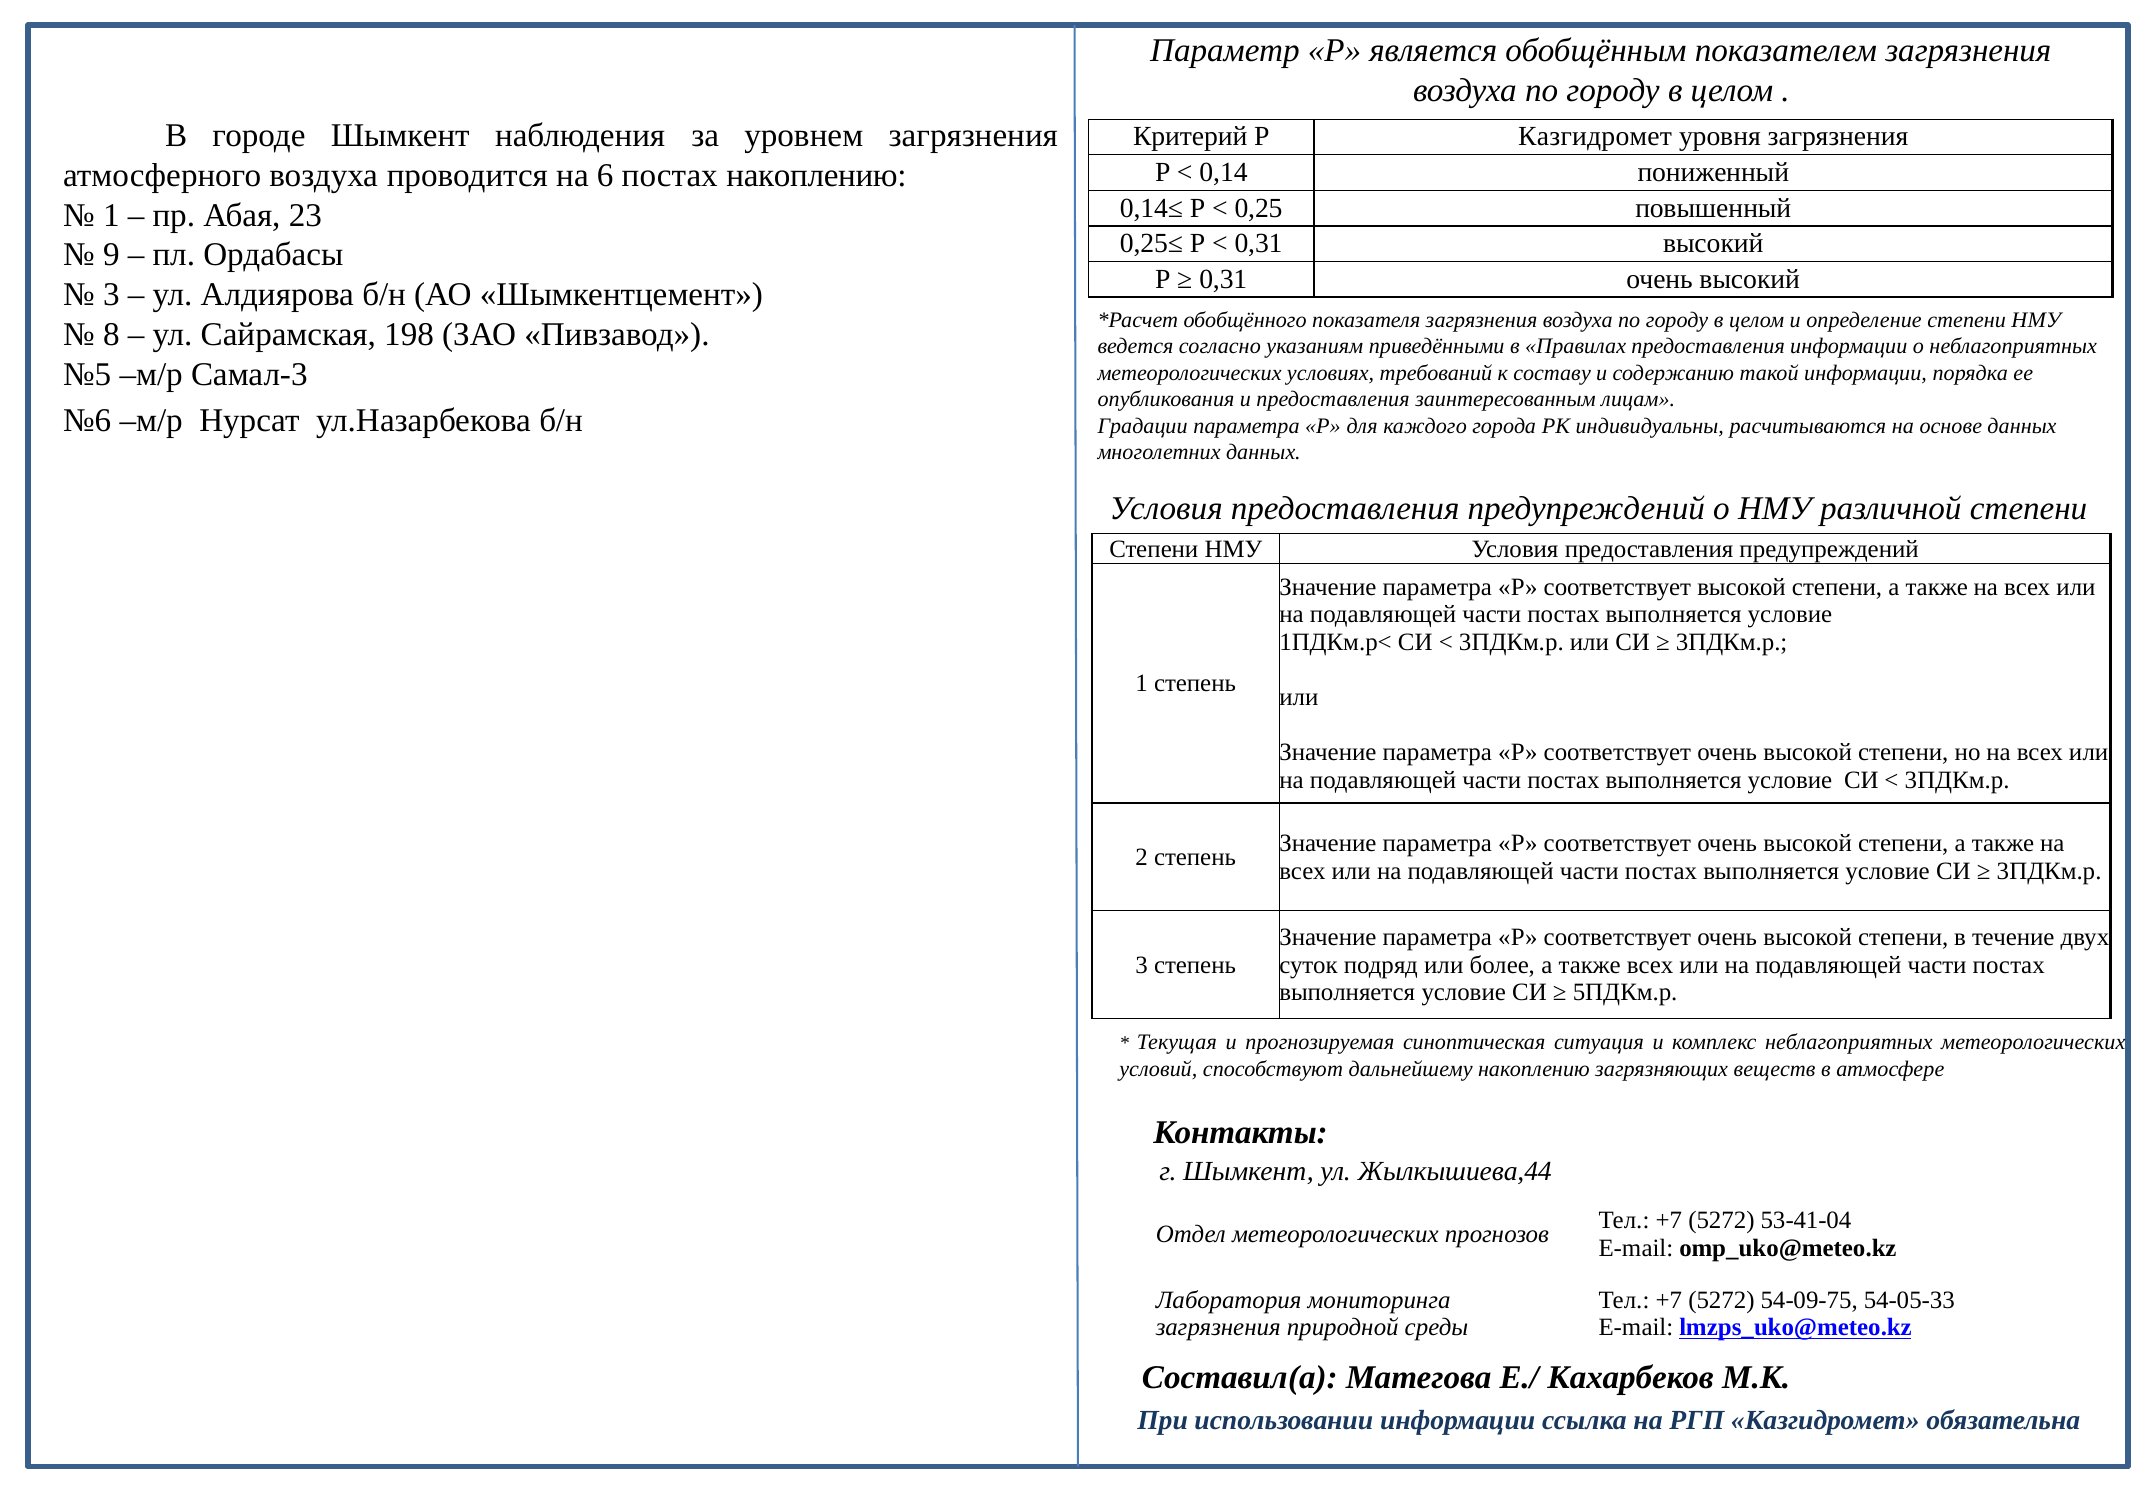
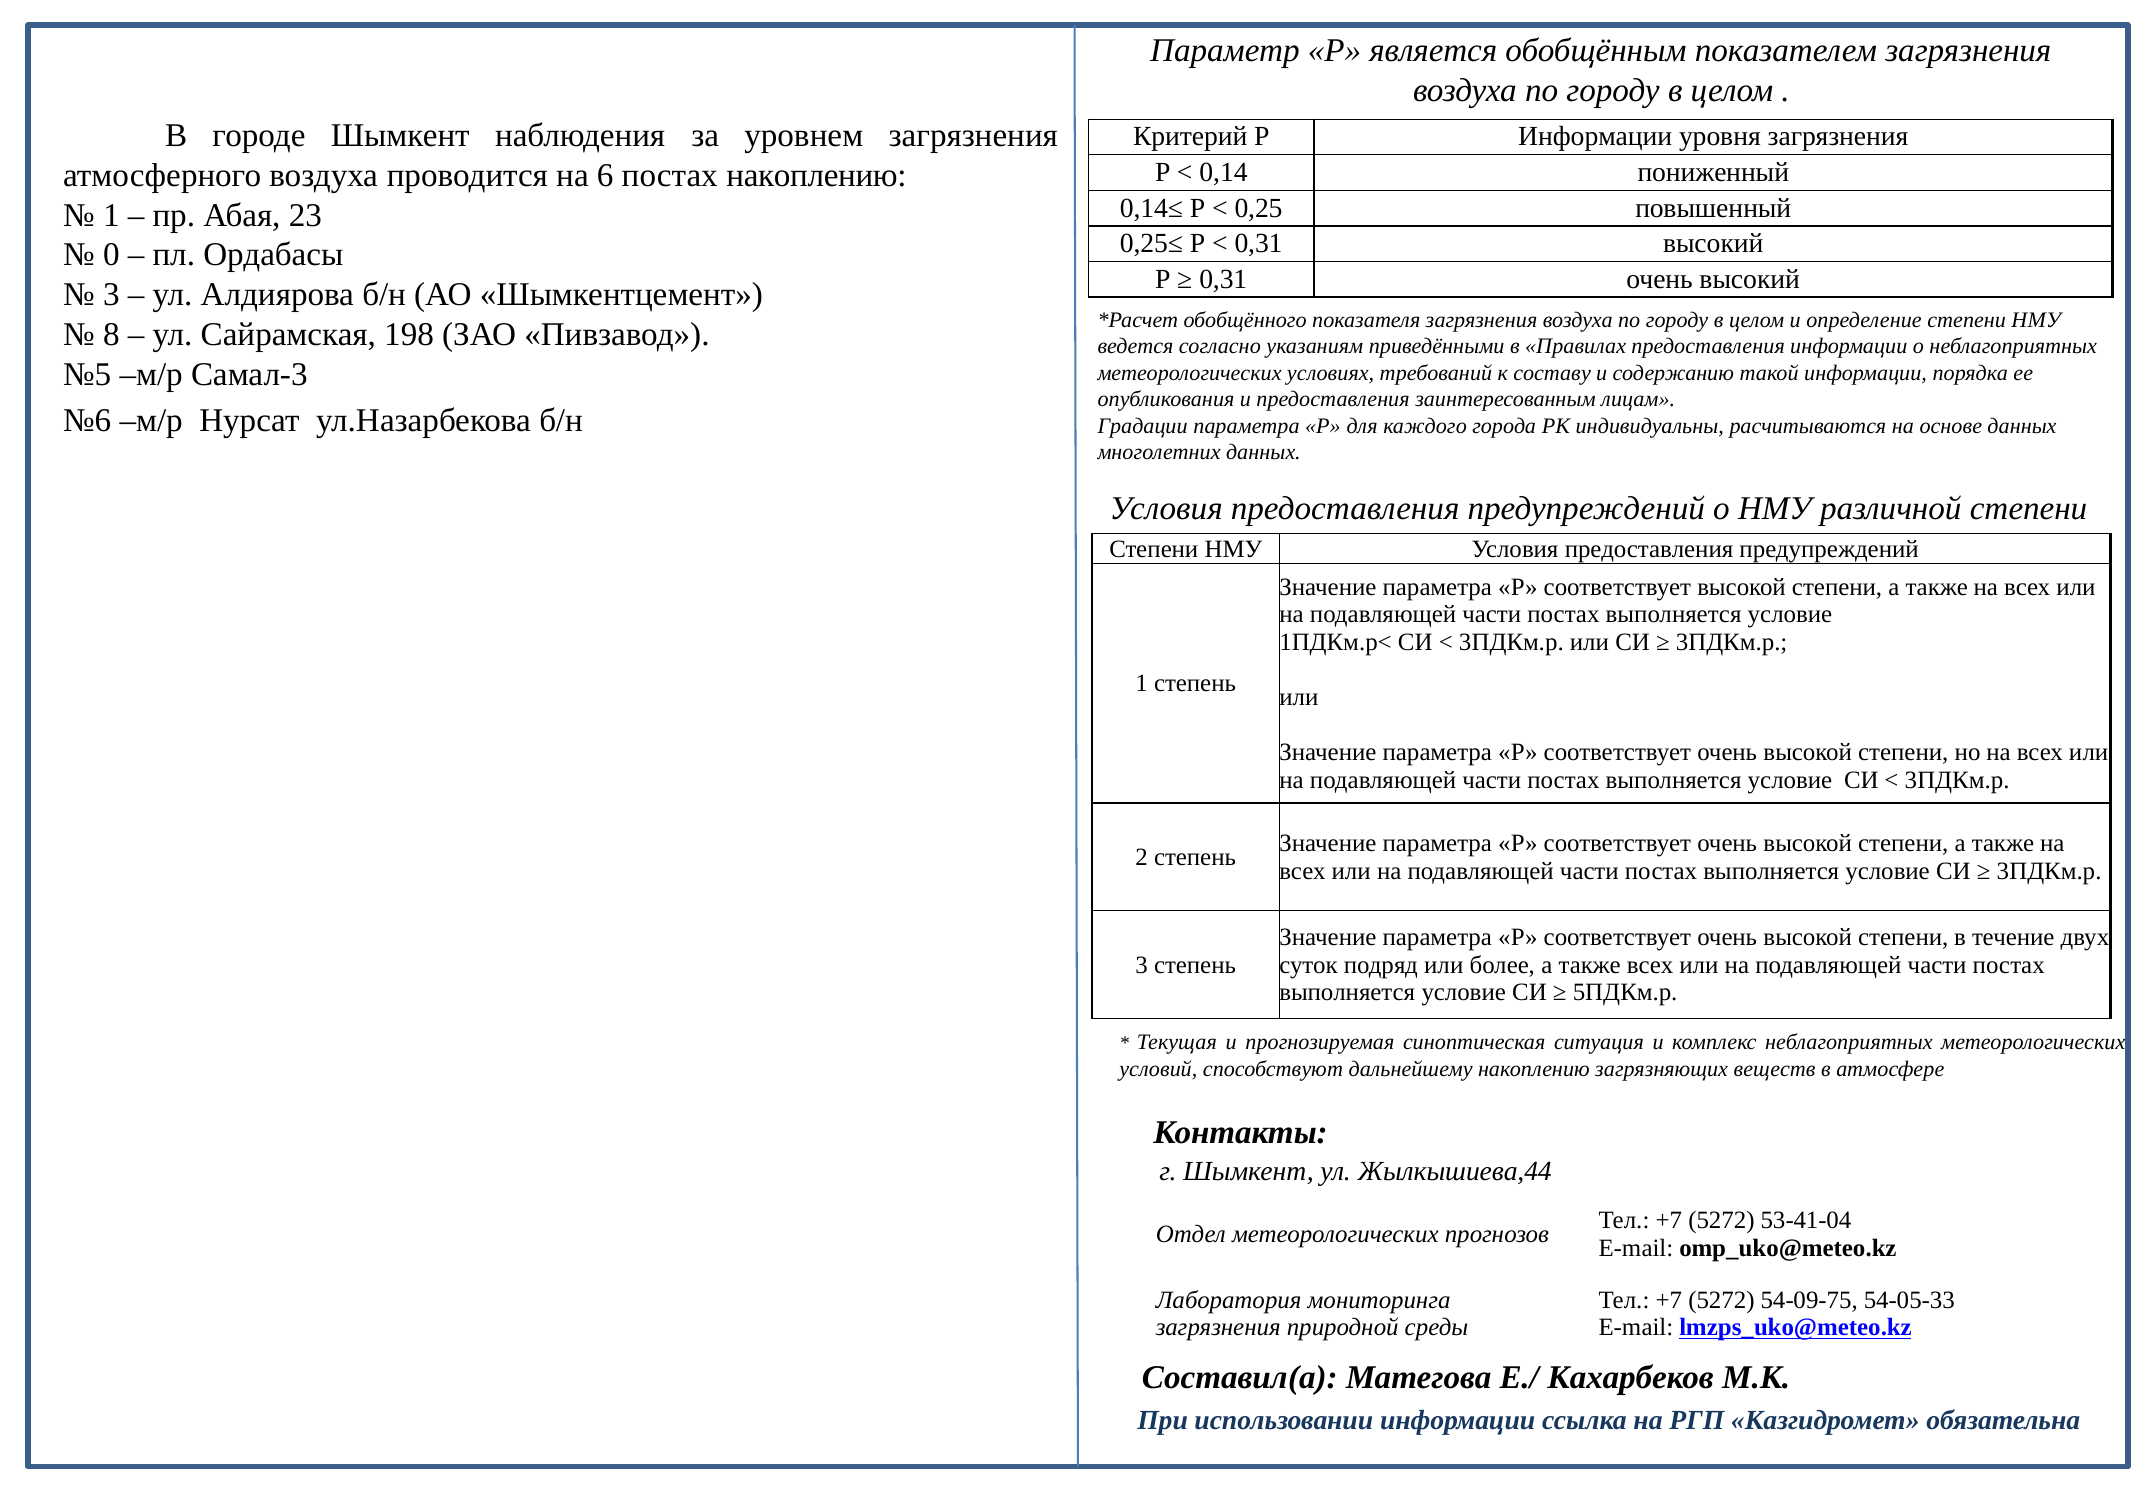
Р Казгидромет: Казгидромет -> Информации (1595, 137)
9: 9 -> 0 (111, 255)
